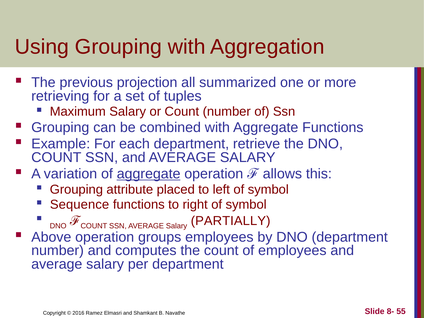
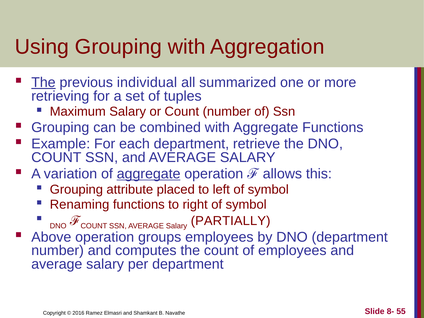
The underline: none -> present (43, 83)
projection: projection -> individual (147, 83)
Sequence: Sequence -> Renaming (80, 205)
